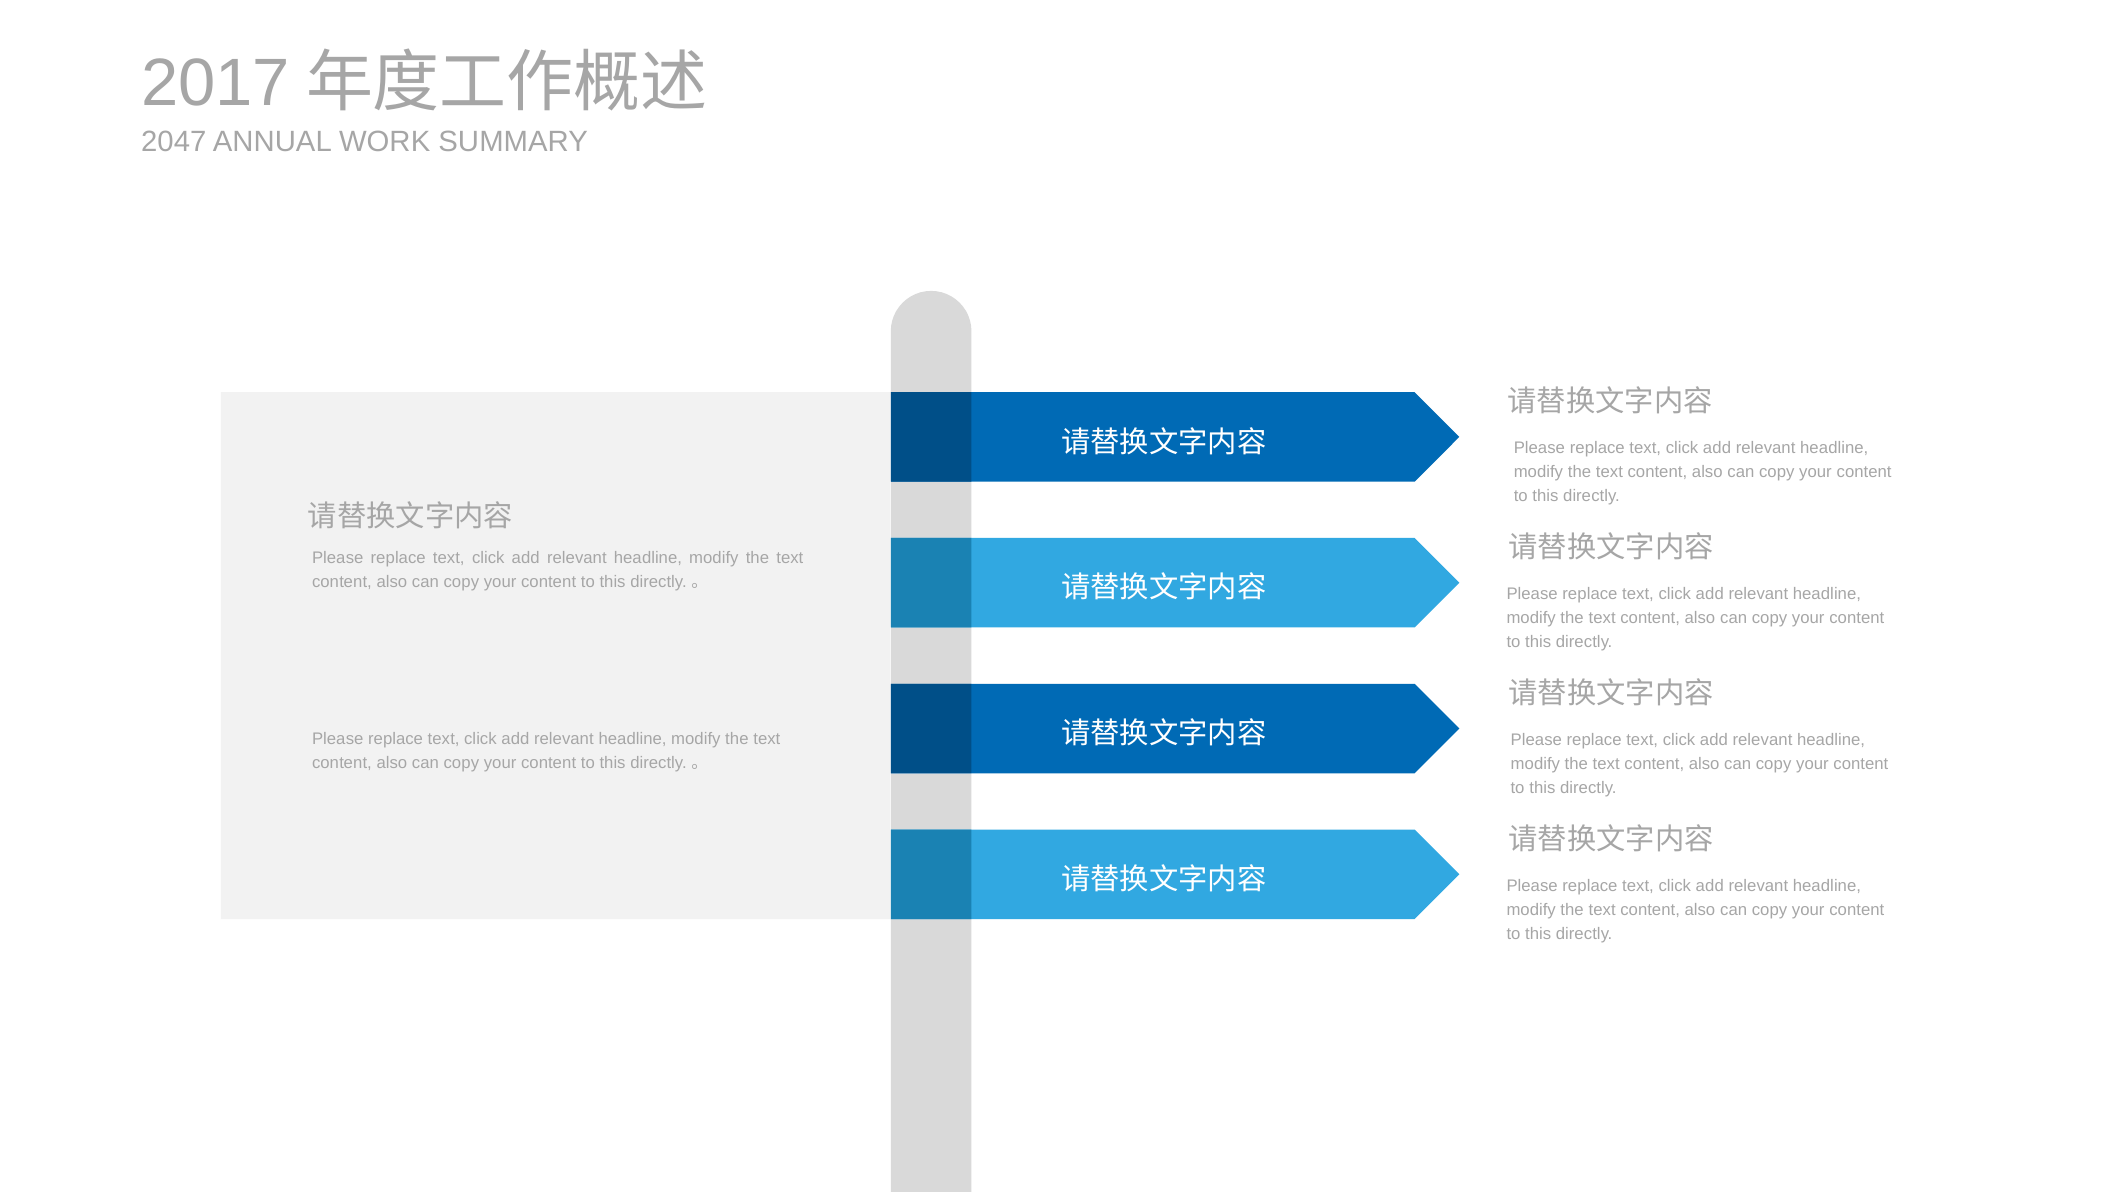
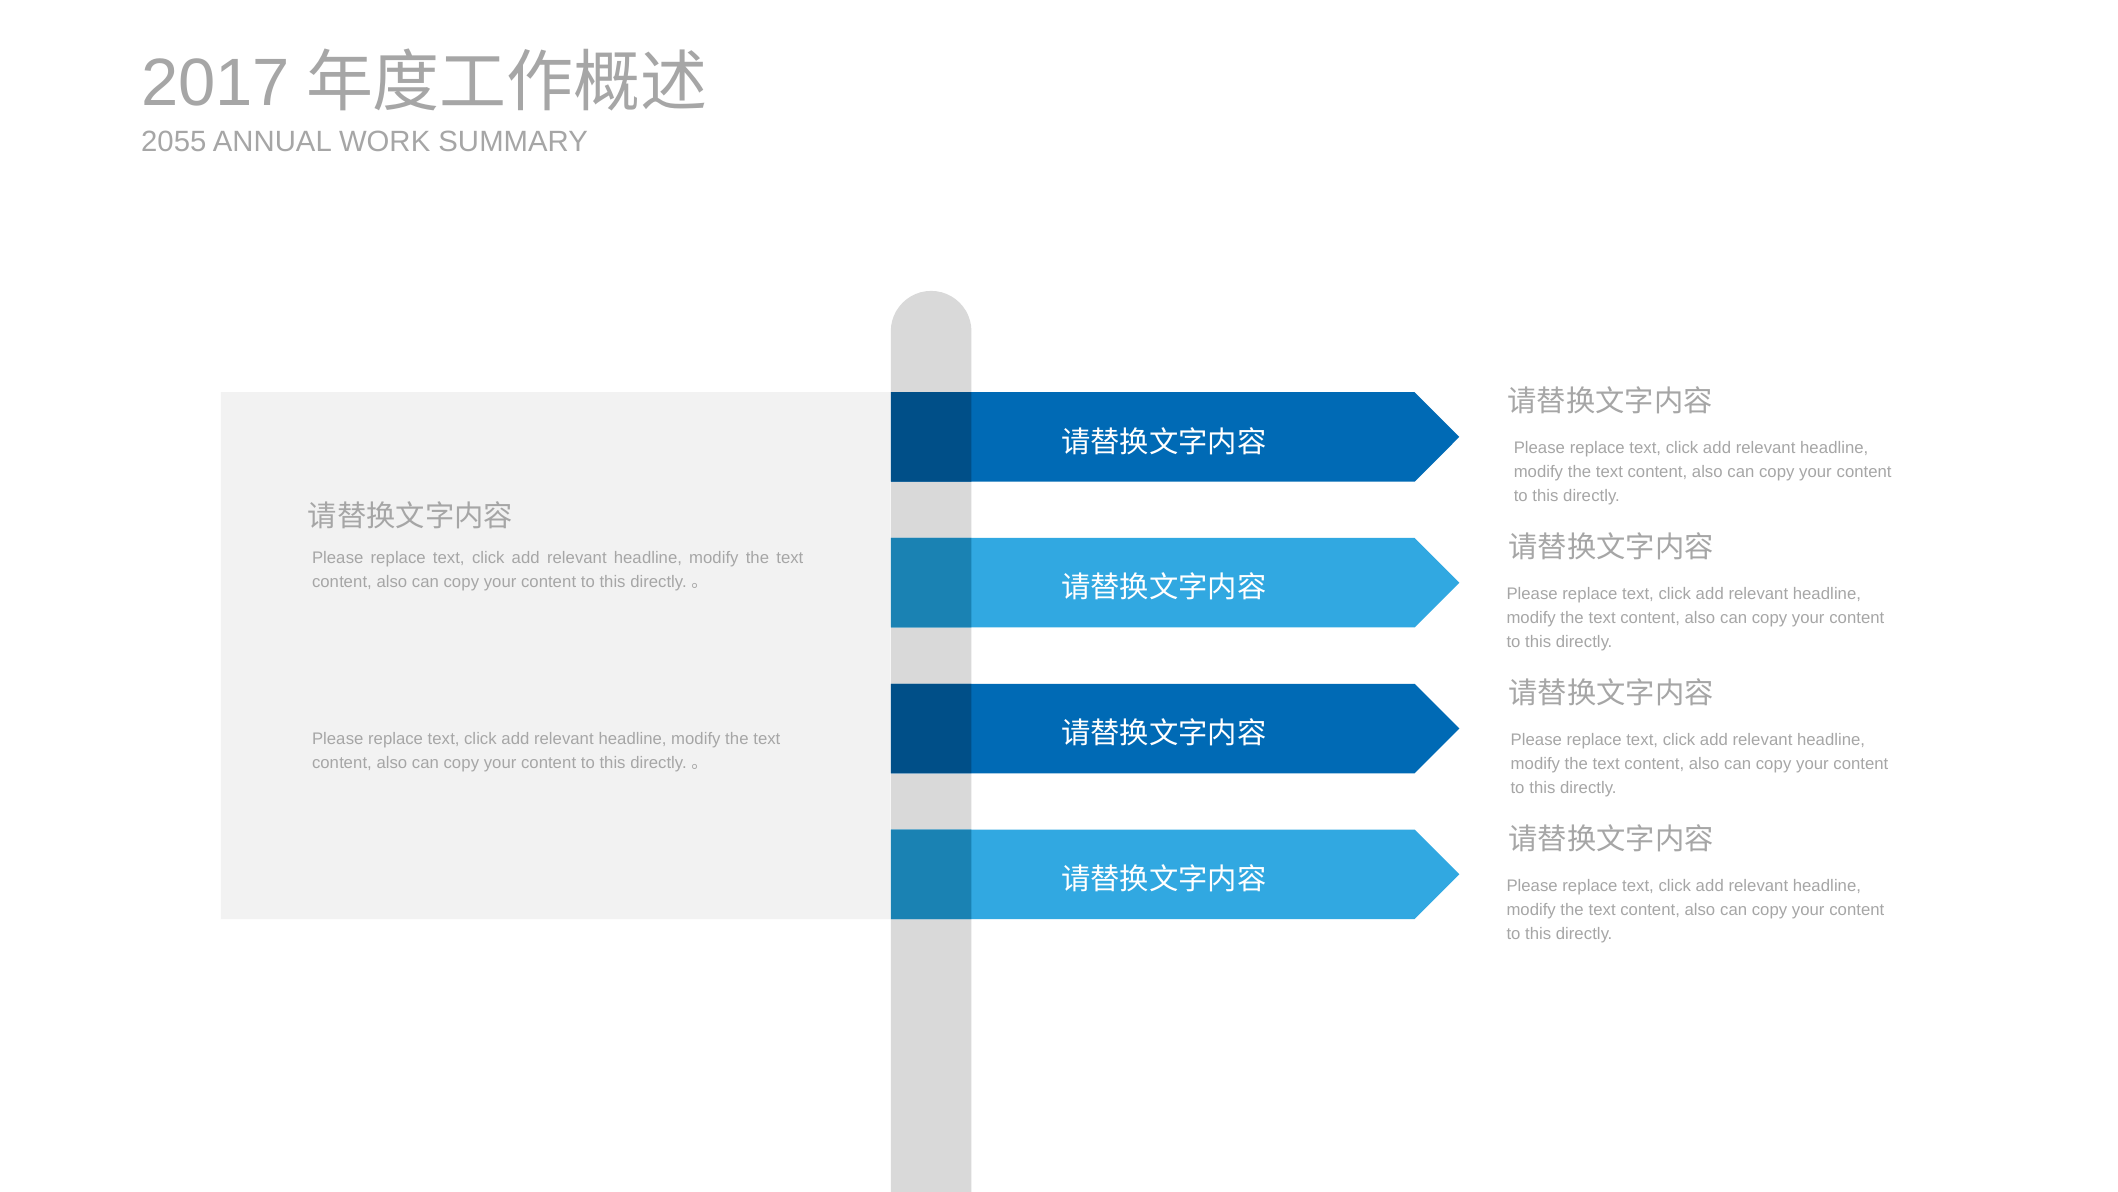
2047: 2047 -> 2055 (174, 142)
